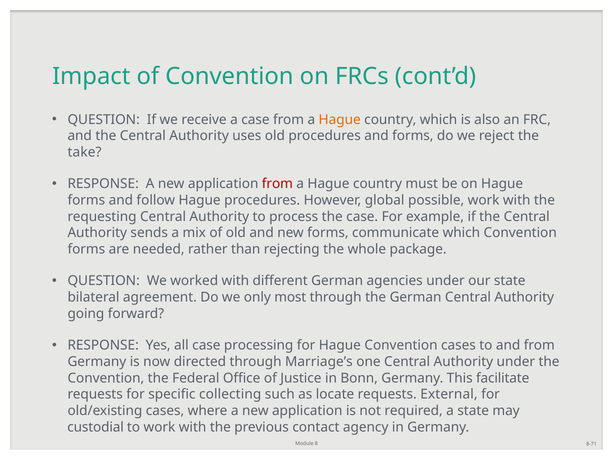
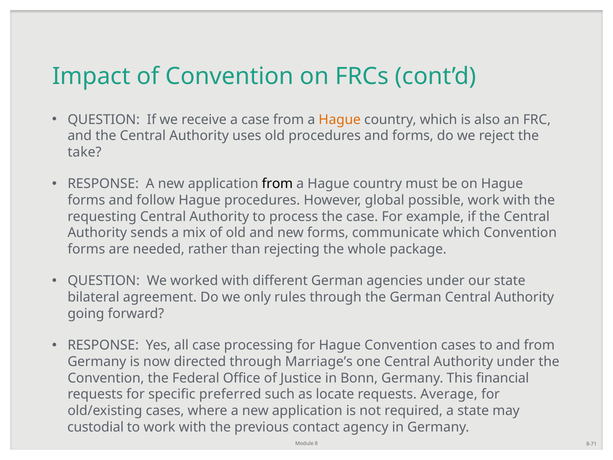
from colour: red -> black (277, 184)
most: most -> rules (290, 297)
facilitate: facilitate -> financial (503, 378)
collecting: collecting -> preferred (230, 394)
External: External -> Average (449, 394)
